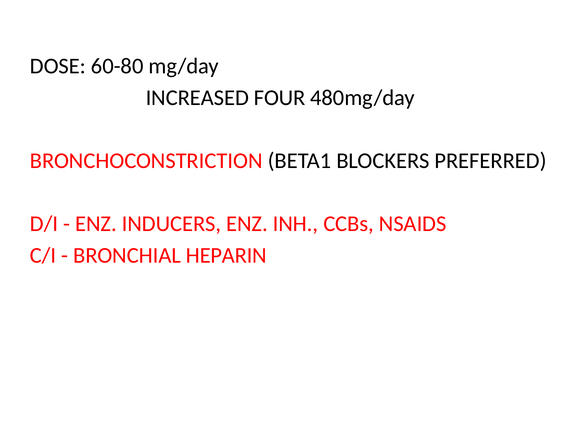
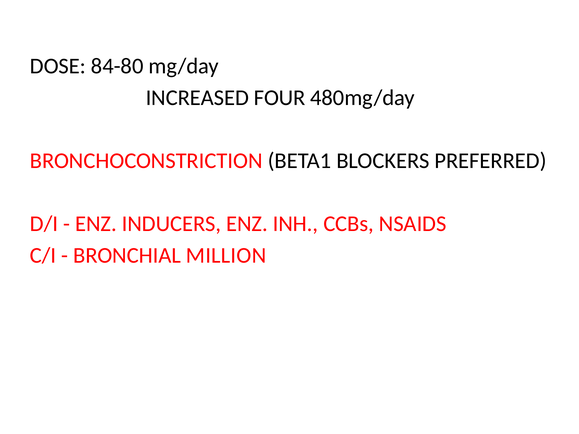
60-80: 60-80 -> 84-80 (117, 66)
HEPARIN: HEPARIN -> MILLION (226, 256)
